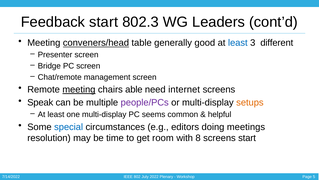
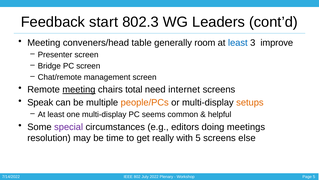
conveners/head underline: present -> none (96, 43)
good: good -> room (205, 43)
different: different -> improve (277, 43)
able: able -> total (134, 89)
people/PCs colour: purple -> orange (145, 102)
special colour: blue -> purple (69, 127)
room: room -> really (163, 138)
with 8: 8 -> 5 (198, 138)
screens start: start -> else (247, 138)
